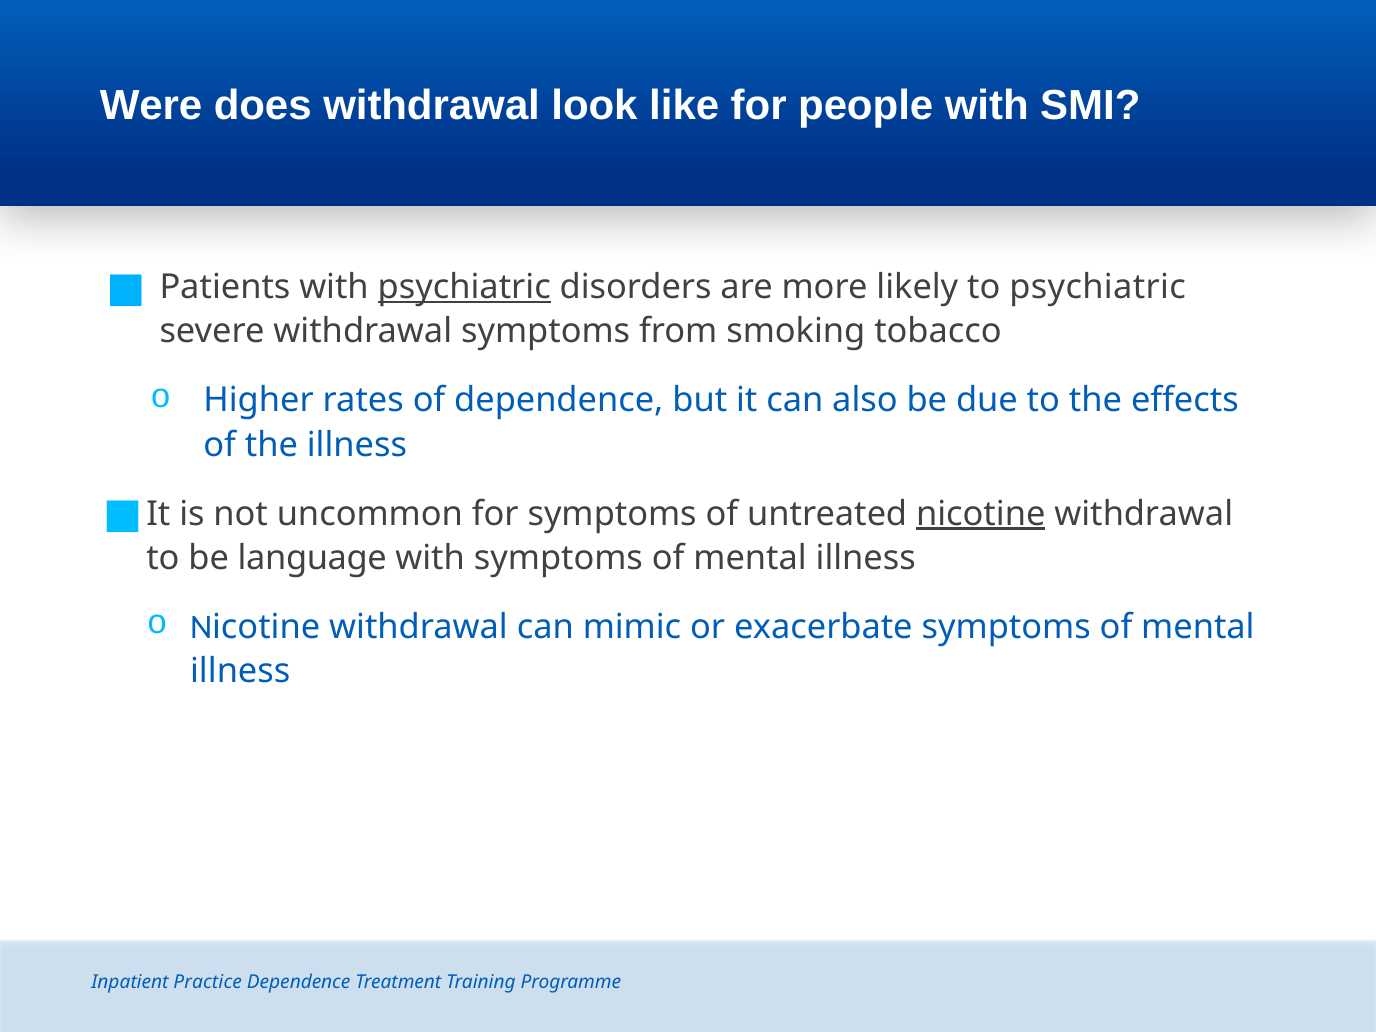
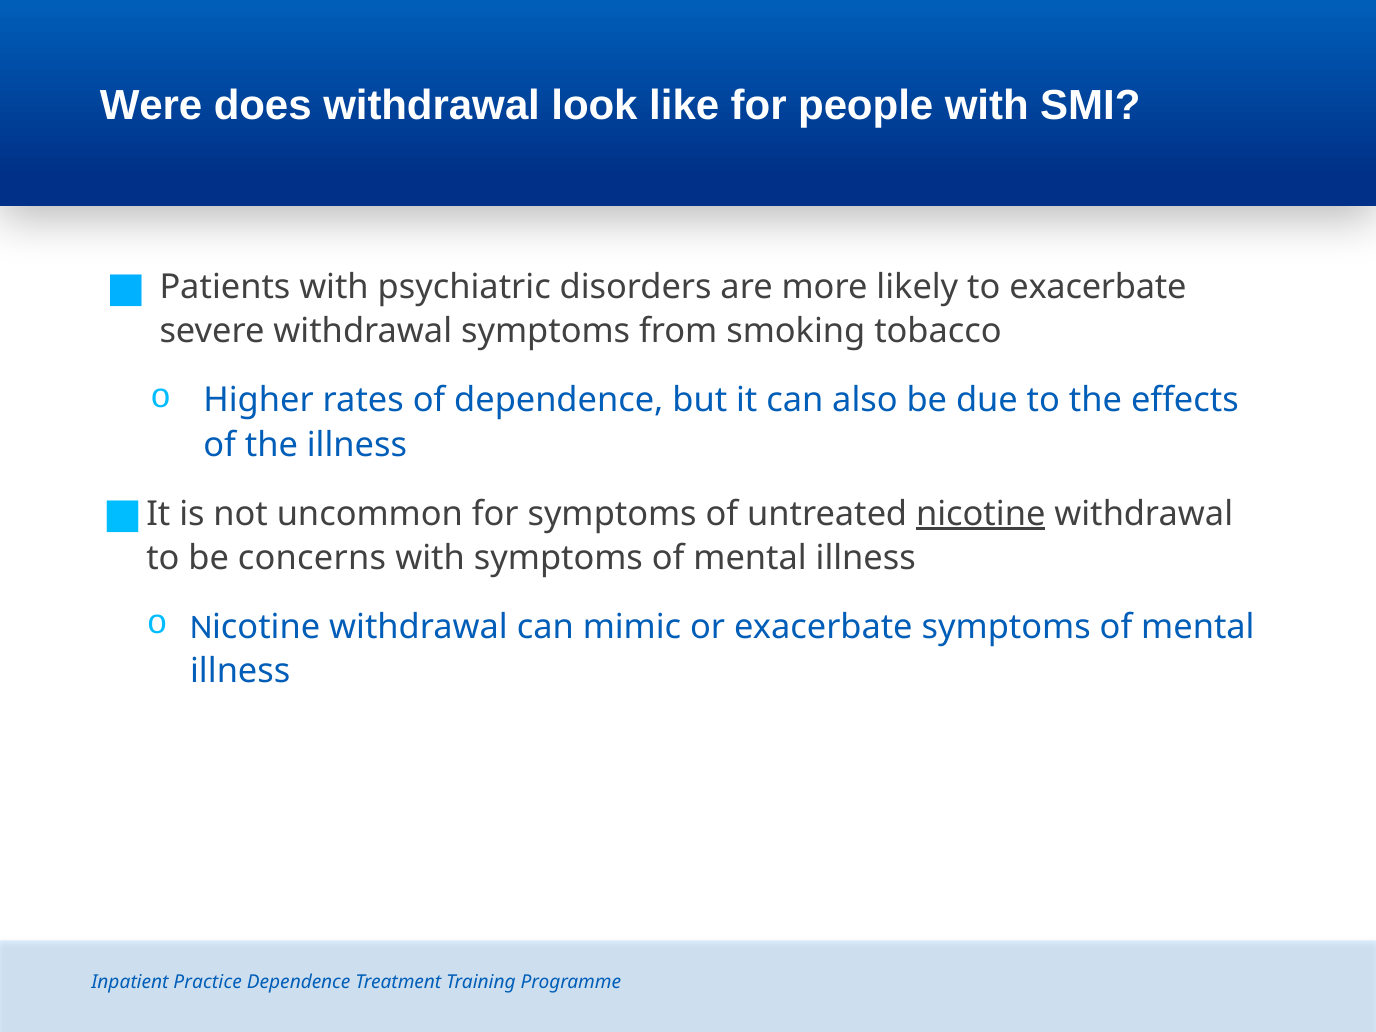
psychiatric underline: present -> none (464, 287)
to psychiatric: psychiatric -> exacerbate (1098, 287)
language: language -> concerns (312, 558)
